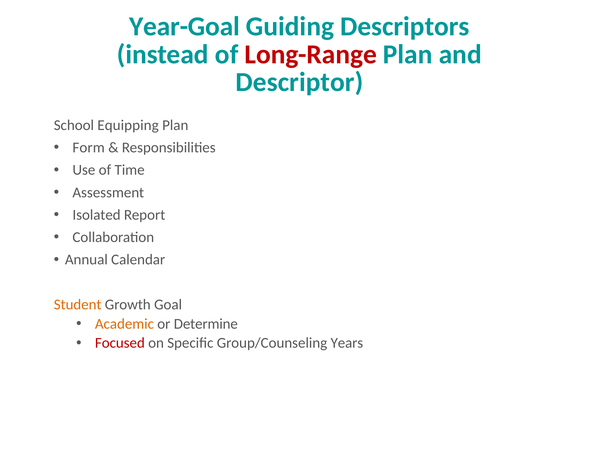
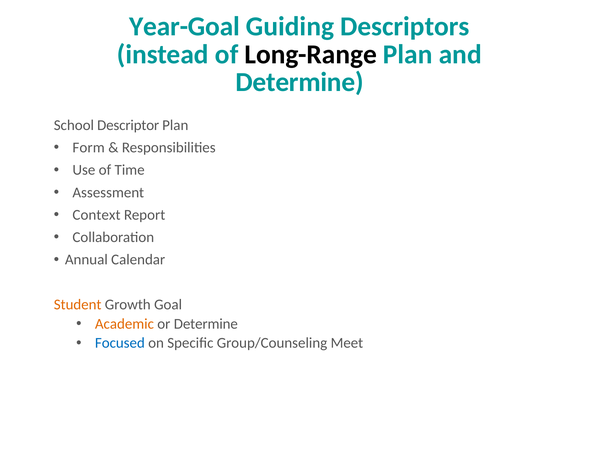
Long-Range colour: red -> black (311, 54)
Descriptor: Descriptor -> Determine (300, 82)
Equipping: Equipping -> Descriptor (128, 125)
Isolated: Isolated -> Context (96, 215)
Focused colour: red -> blue (120, 343)
Years: Years -> Meet (347, 343)
